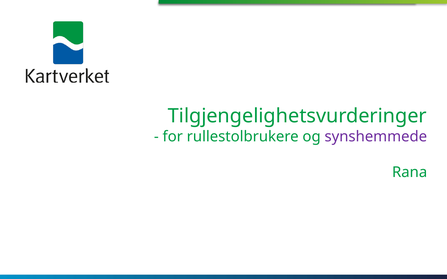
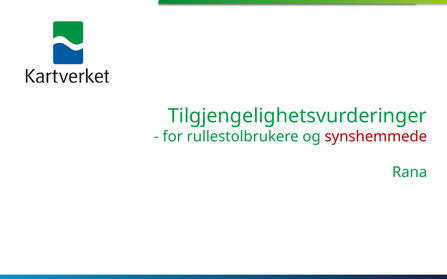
synshemmede colour: purple -> red (376, 137)
